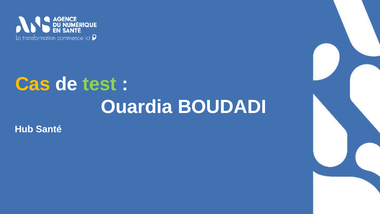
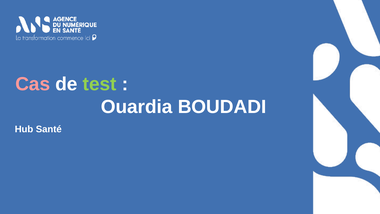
Cas colour: yellow -> pink (33, 84)
